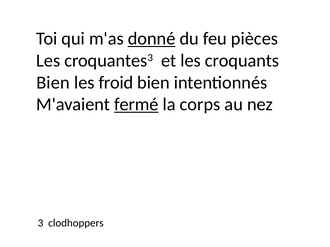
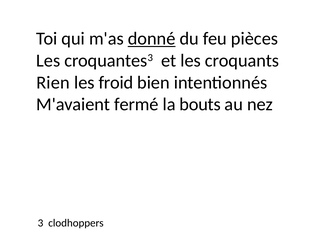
Bien: Bien -> Rien (53, 83)
fermé underline: present -> none (136, 105)
corps: corps -> bouts (200, 105)
